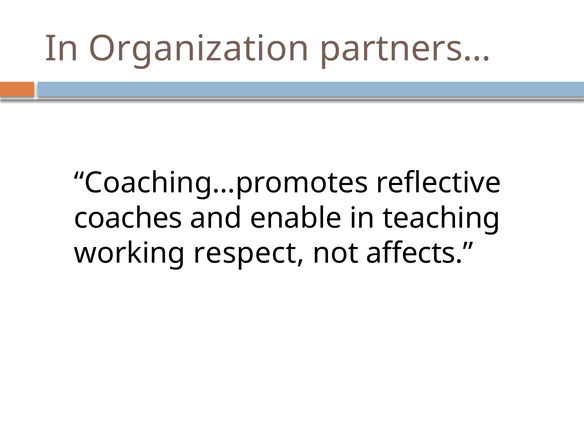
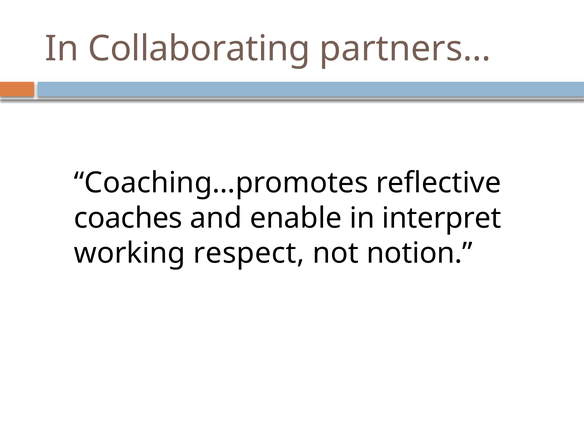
Organization: Organization -> Collaborating (199, 49)
teaching: teaching -> interpret (442, 218)
affects: affects -> notion (420, 253)
